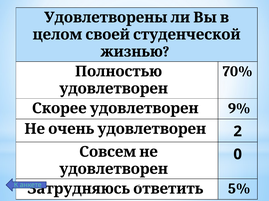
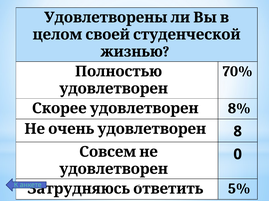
9%: 9% -> 8% (239, 109)
2: 2 -> 8 (238, 132)
